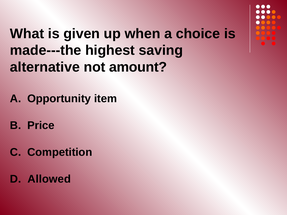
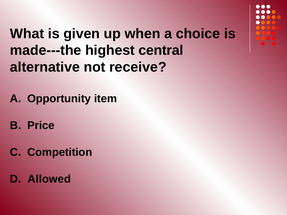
saving: saving -> central (161, 50)
amount: amount -> receive (138, 67)
